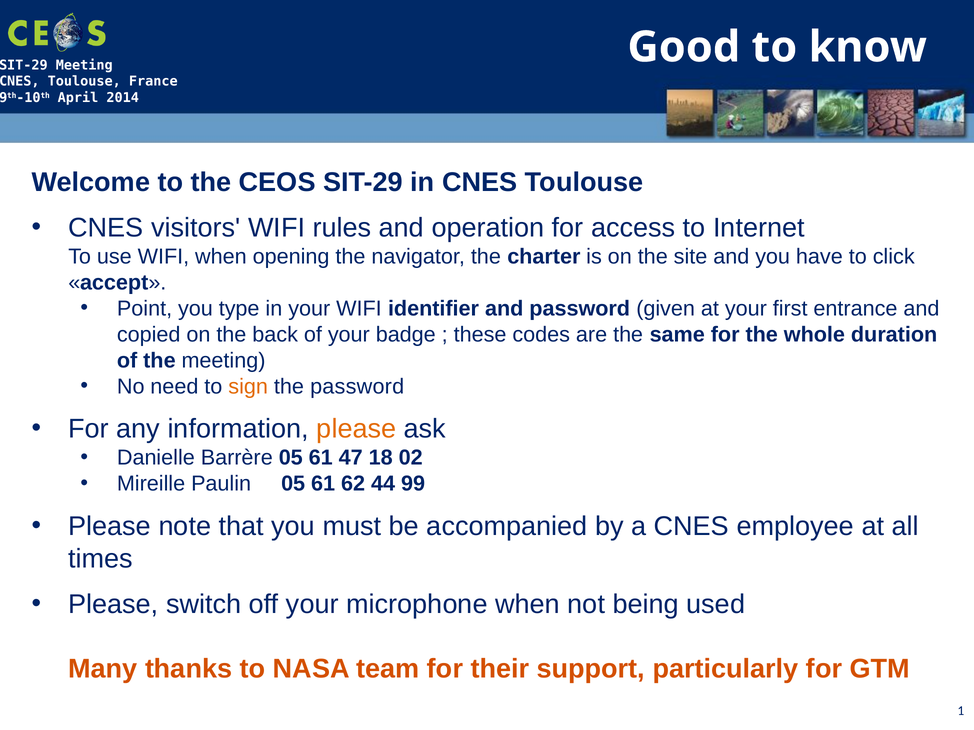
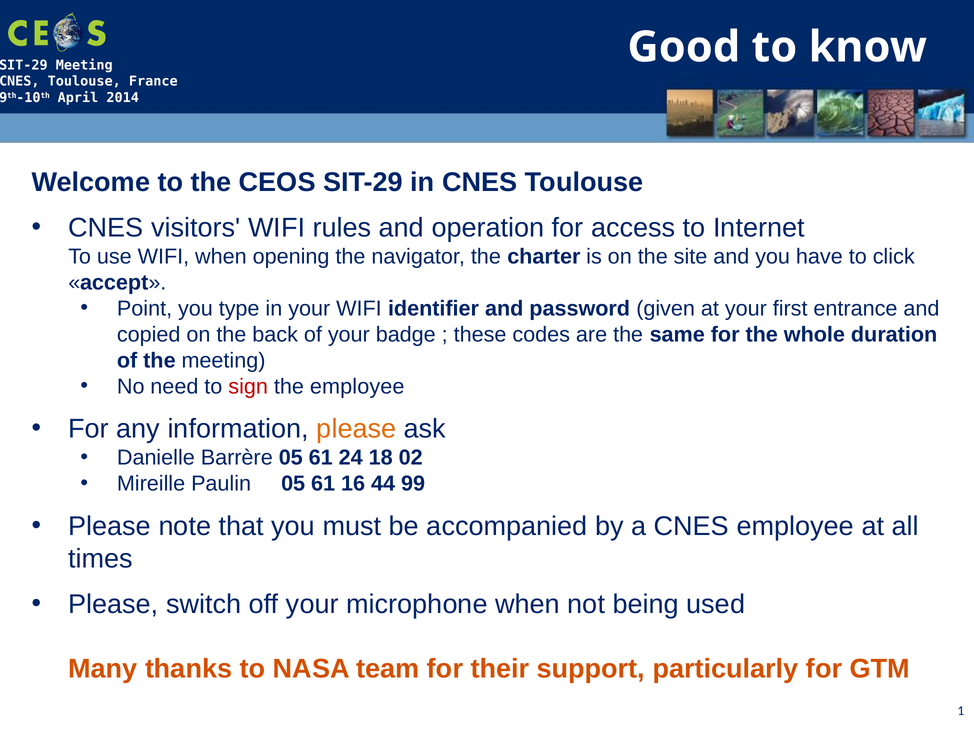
sign colour: orange -> red (248, 387)
the password: password -> employee (357, 387)
47: 47 -> 24 (351, 458)
62: 62 -> 16 (353, 484)
